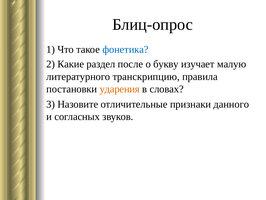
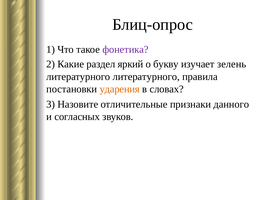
фонетика colour: blue -> purple (125, 49)
после: после -> яркий (130, 64)
малую: малую -> зелень (232, 64)
литературного транскрипцию: транскрипцию -> литературного (146, 76)
